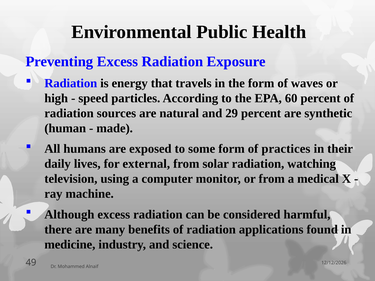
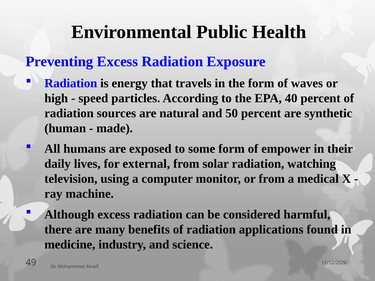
60: 60 -> 40 (291, 98)
29: 29 -> 50 (232, 113)
practices: practices -> empower (286, 149)
